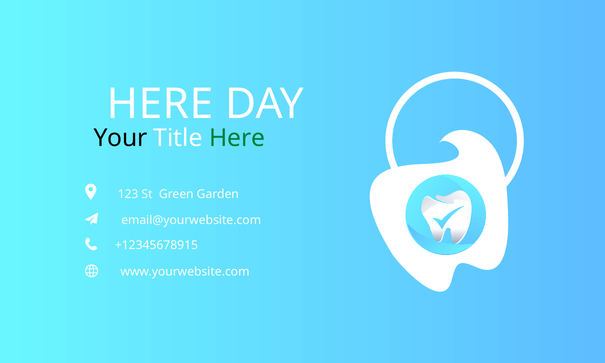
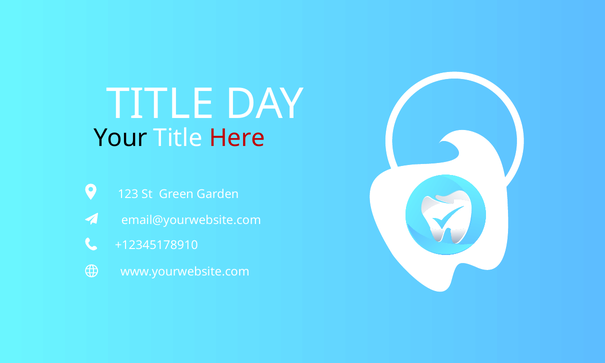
HERE: HERE -> TITLE (160, 104)
Here colour: green -> red (237, 138)
+12345678915: +12345678915 -> +12345178910 (156, 245)
